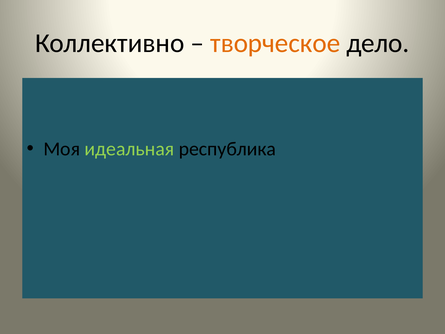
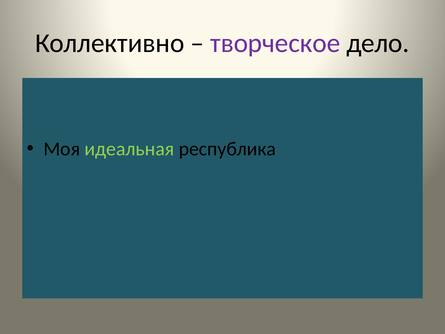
творческое colour: orange -> purple (275, 43)
